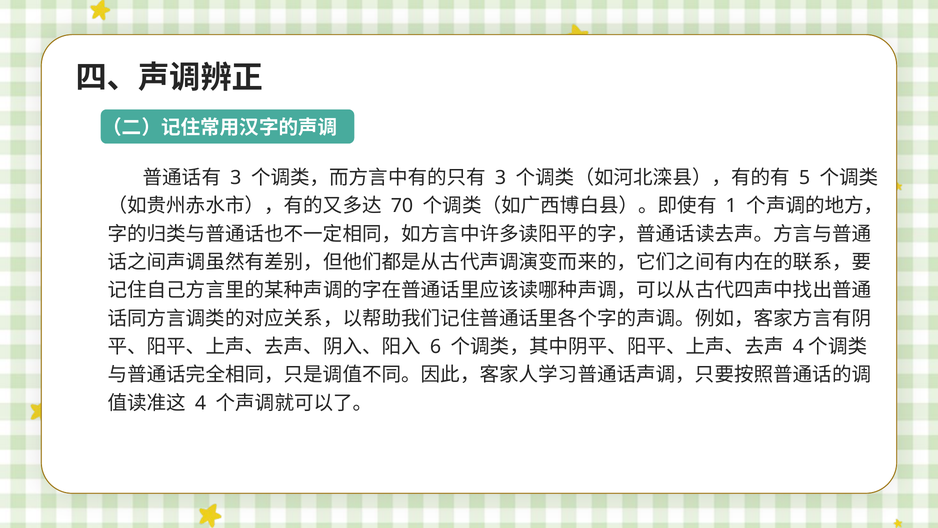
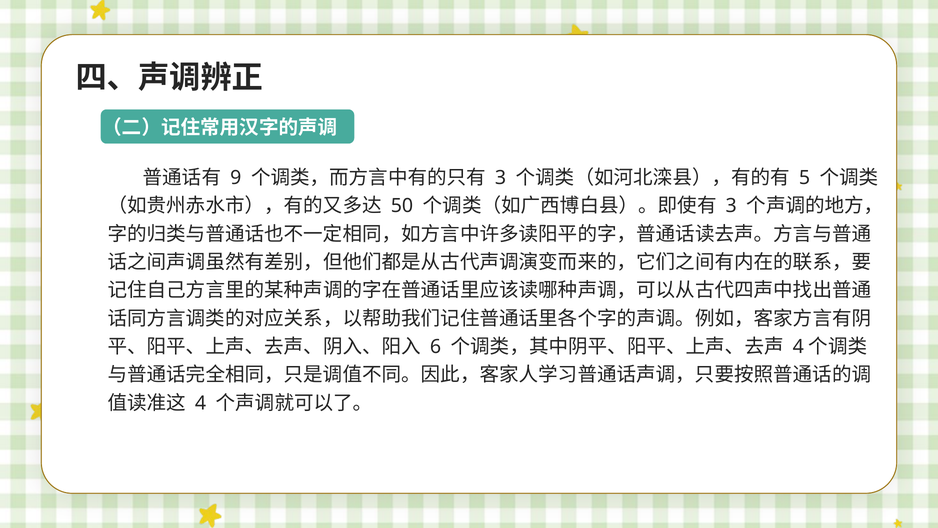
3: 3 -> 9 (236, 178)
70: 70 -> 50 (402, 206)
1: 1 -> 3 (731, 206)
